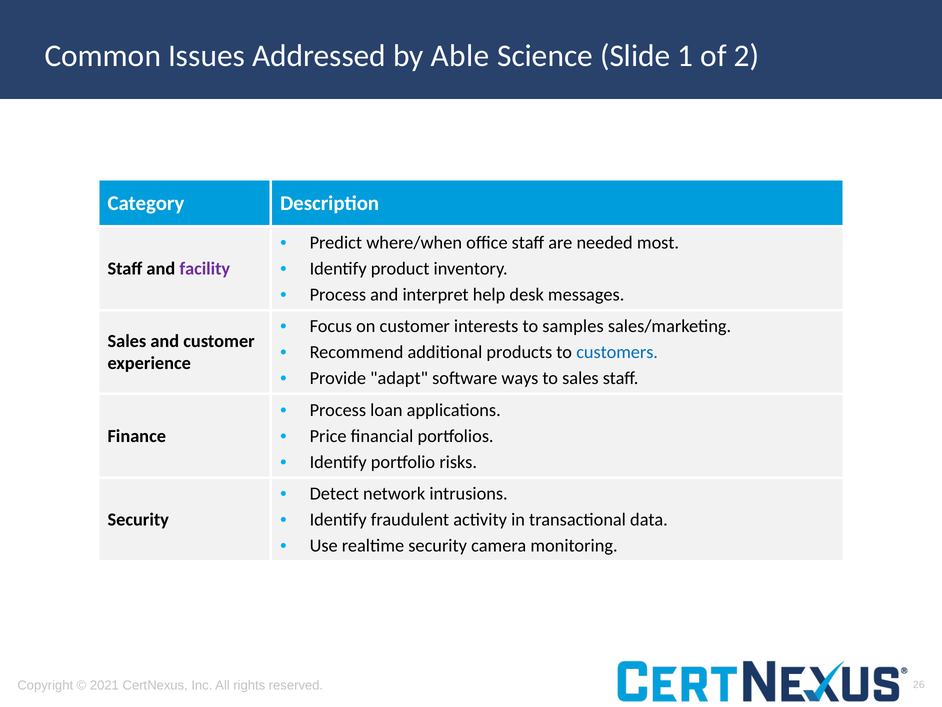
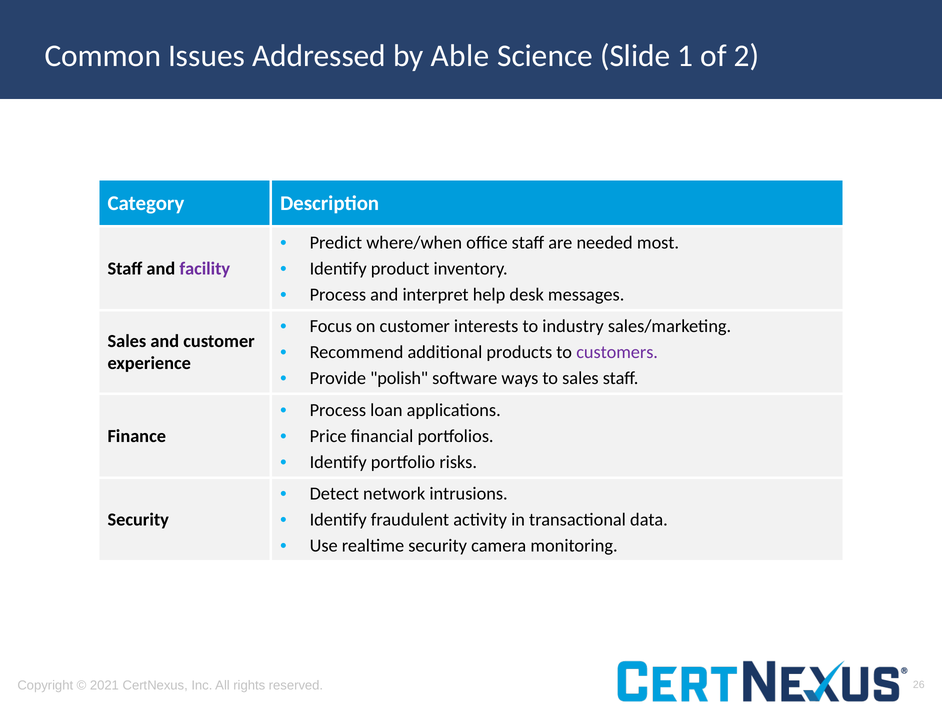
samples: samples -> industry (573, 326)
customers colour: blue -> purple (617, 352)
adapt: adapt -> polish (399, 378)
